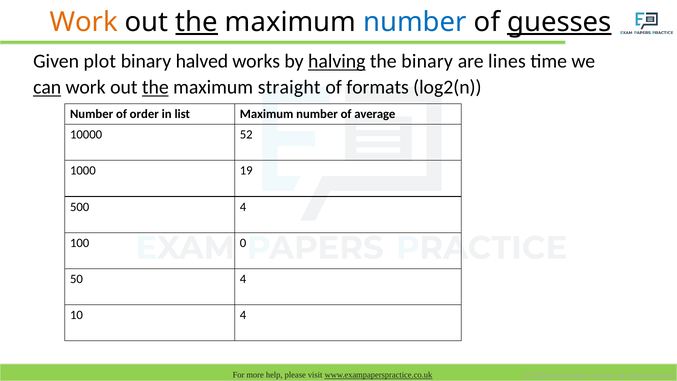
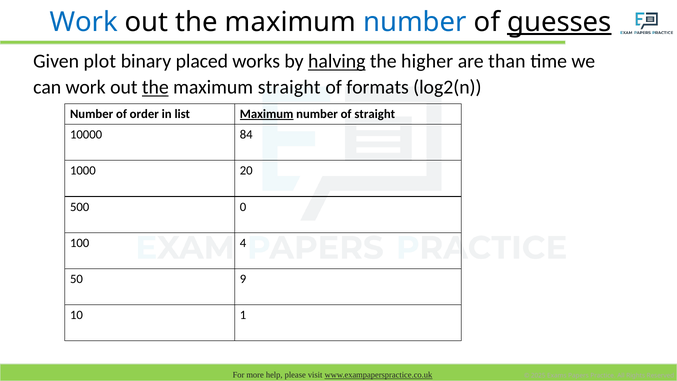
Work colour: orange -> blue (84, 22)
the underline: present -> none (197, 22)
halved: halved -> placed (202, 61)
the binary: binary -> higher (427, 61)
lines: lines -> than (507, 61)
can underline: present -> none (47, 87)
Maximum underline: none -> present (267, 114)
of average: average -> straight (375, 114)
52: 52 -> 84 (246, 135)
19: 19 -> 20 (246, 171)
500 4: 4 -> 0 (243, 207)
0: 0 -> 4 (243, 243)
50 4: 4 -> 9 (243, 279)
10 4: 4 -> 1 (243, 315)
